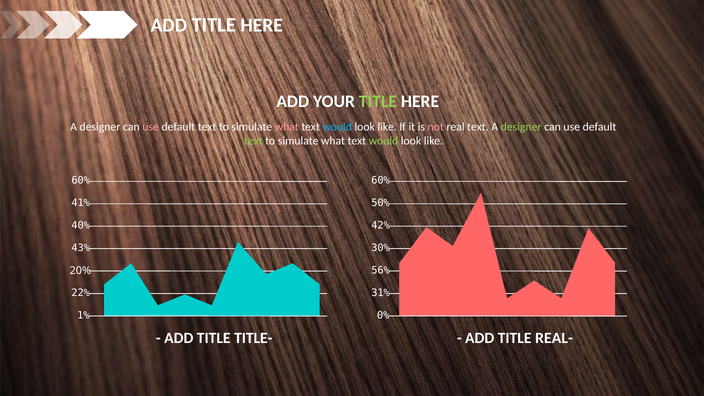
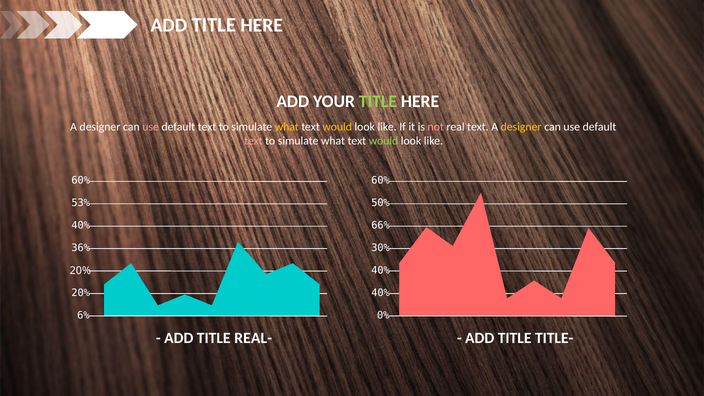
what colour: pink -> yellow (287, 127)
would colour: light blue -> yellow (337, 127)
designer colour: light green -> yellow (521, 127)
text colour: light green -> pink (253, 141)
41%: 41% -> 53% (81, 203)
42%: 42% -> 66% (380, 226)
43%: 43% -> 36% (81, 248)
56%: 56% -> 40% (380, 270)
22%: 22% -> 20% (81, 293)
31%: 31% -> 40% (380, 293)
1%: 1% -> 6% (83, 315)
TITLE-: TITLE- -> REAL- (253, 338)
REAL-: REAL- -> TITLE- (554, 338)
